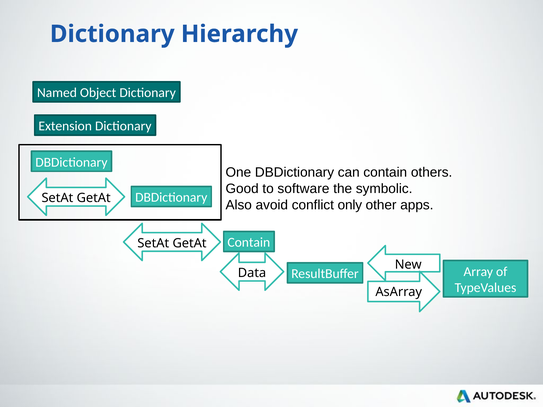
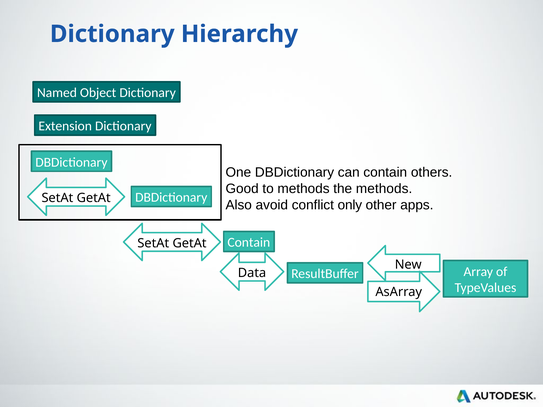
to software: software -> methods (304, 189)
the symbolic: symbolic -> methods (384, 189)
